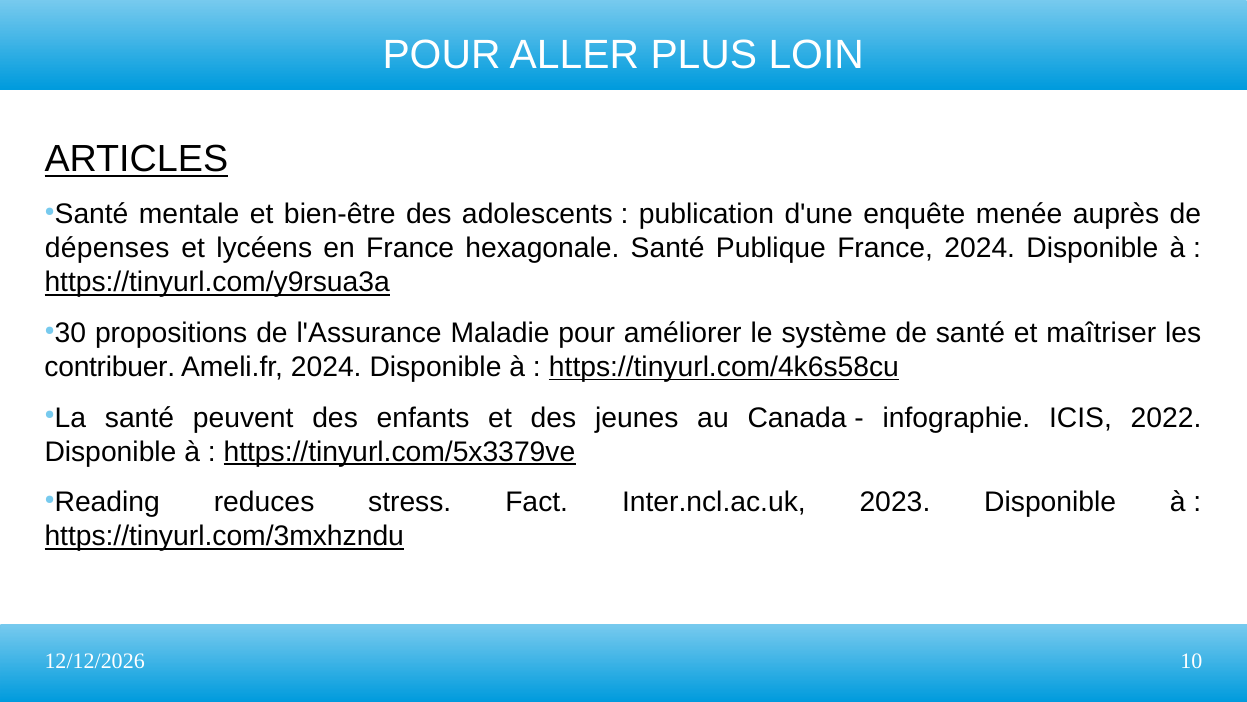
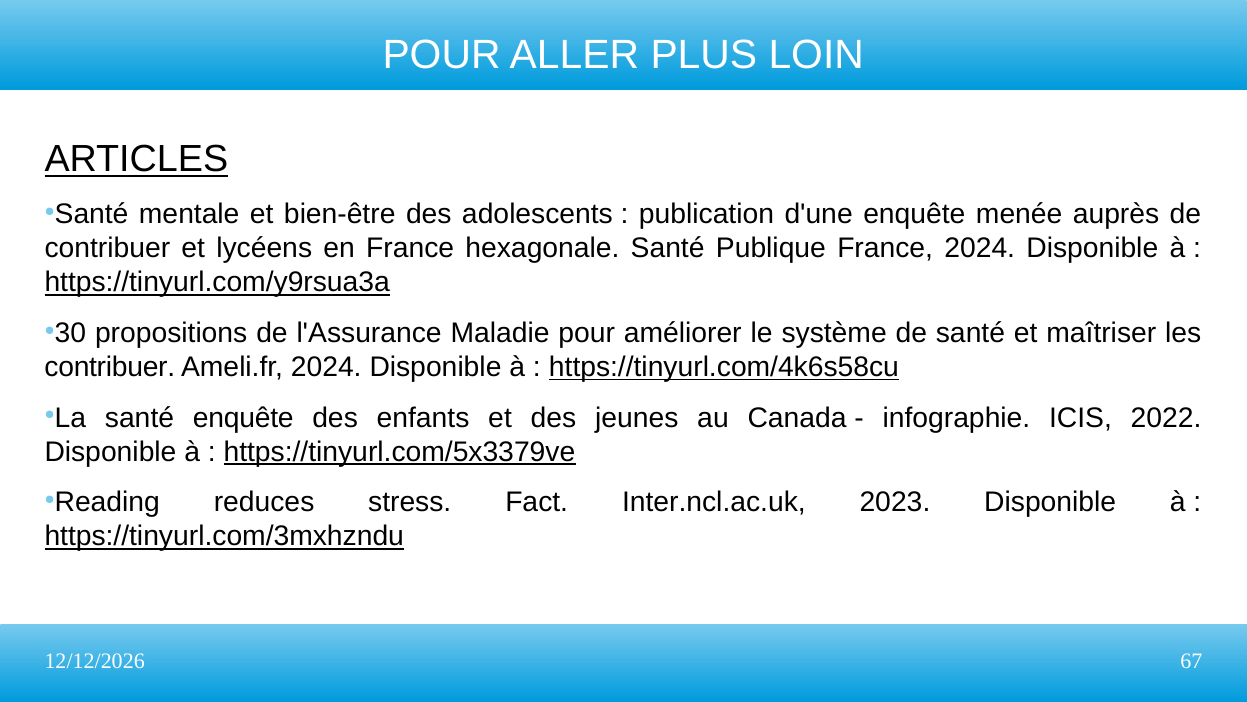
dépenses: dépenses -> contribuer (107, 248)
santé peuvent: peuvent -> enquête (243, 417)
10: 10 -> 67 (1191, 660)
